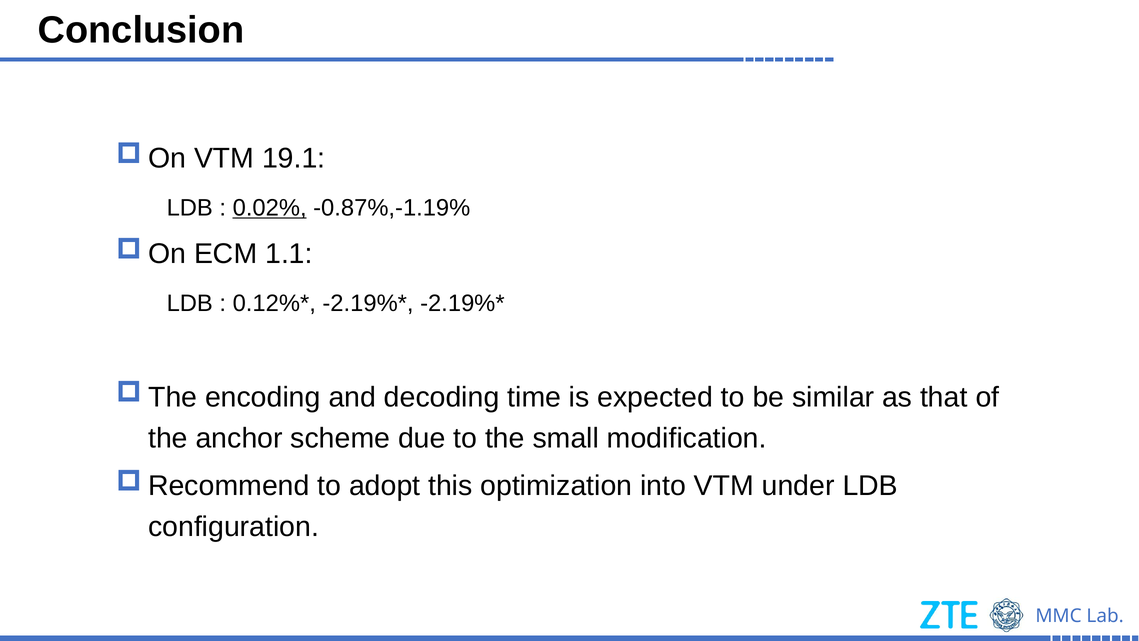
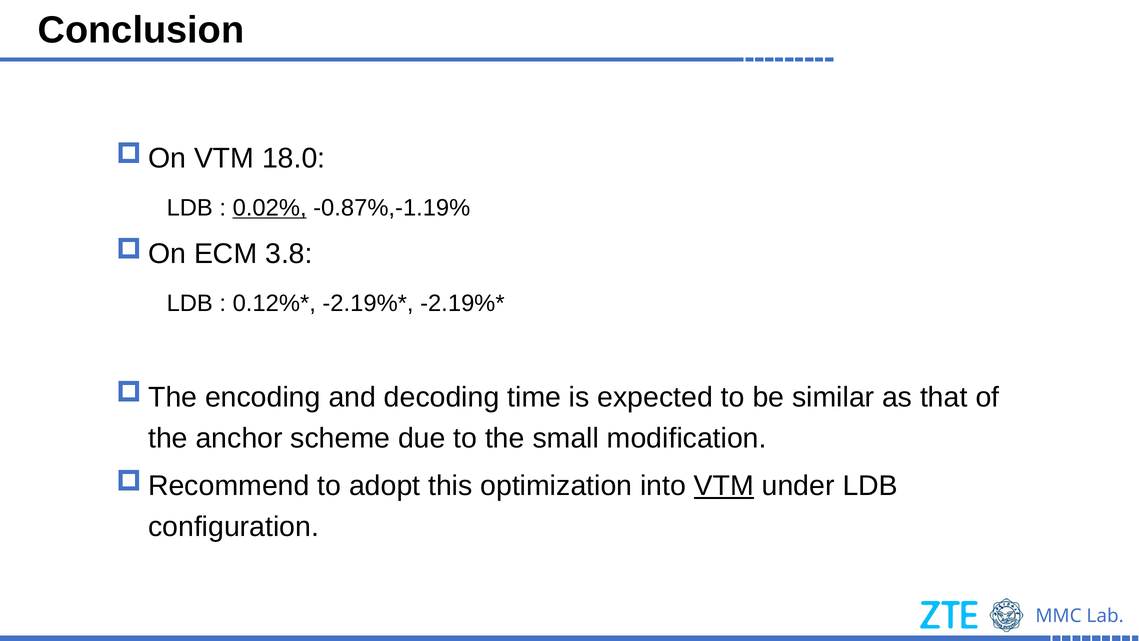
19.1: 19.1 -> 18.0 (294, 158)
1.1: 1.1 -> 3.8 (289, 254)
VTM underline: none -> present (724, 486)
